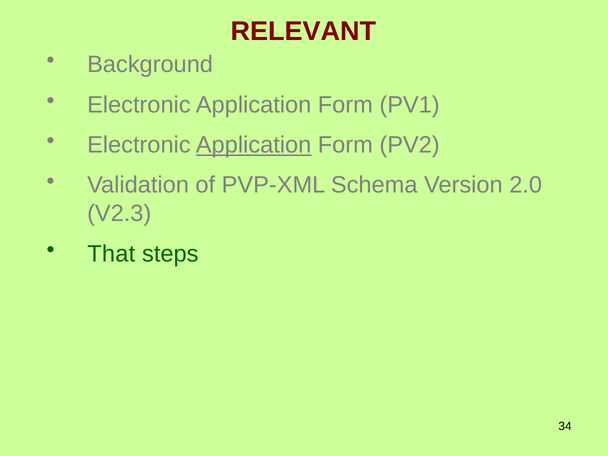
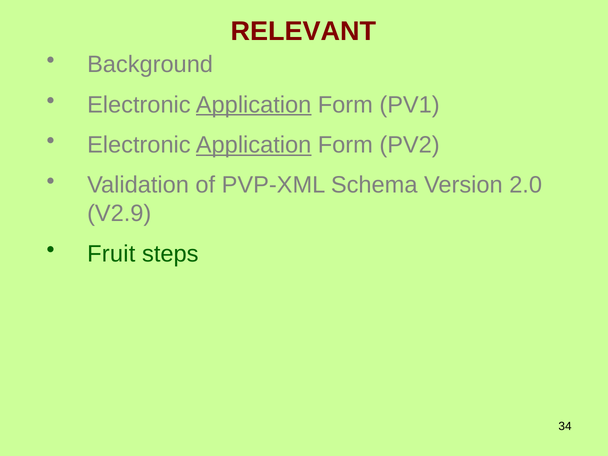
Application underline: none -> present (254, 105)
V2.3: V2.3 -> V2.9 (119, 214)
That: That -> Fruit (111, 254)
